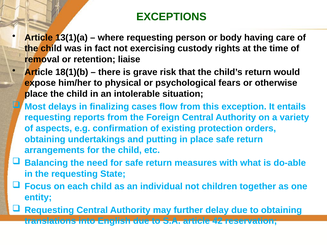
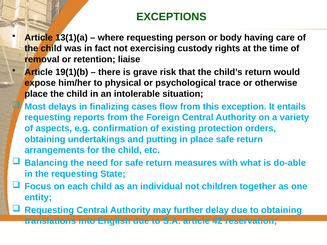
18(1)(b: 18(1)(b -> 19(1)(b (72, 72)
fears: fears -> trace (230, 83)
